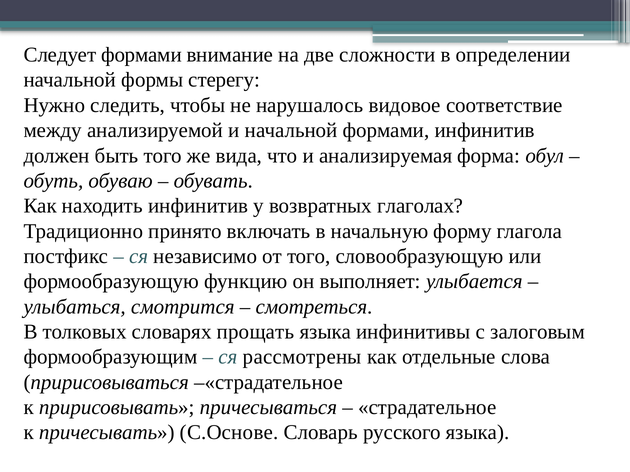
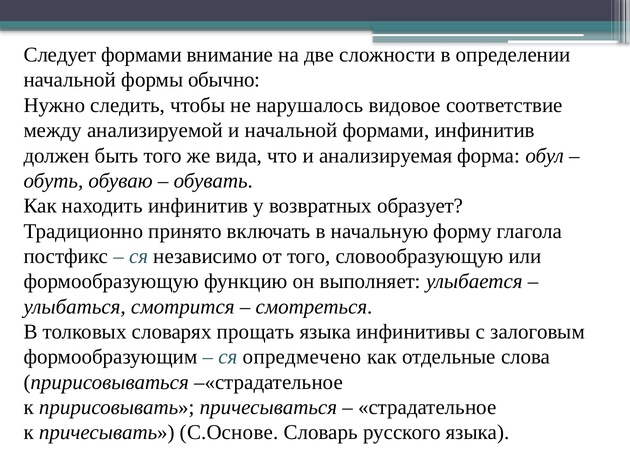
стерегу: стерегу -> обычно (224, 80)
глаголах: глаголах -> образует (420, 206)
рассмотрены: рассмотрены -> опредмечено (302, 357)
